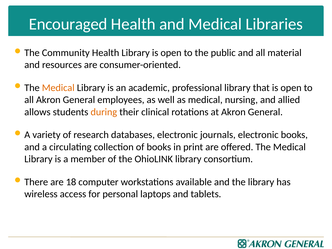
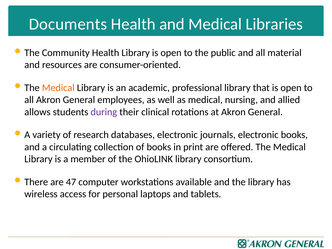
Encouraged: Encouraged -> Documents (68, 24)
during colour: orange -> purple (104, 112)
18: 18 -> 47 (71, 182)
